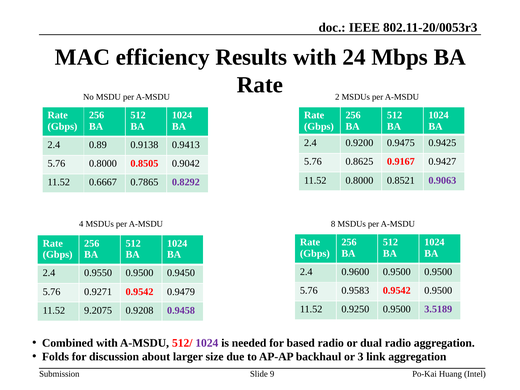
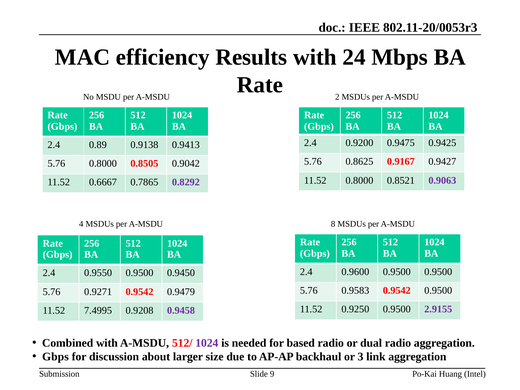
3.5189: 3.5189 -> 2.9155 (438, 309)
9.2075: 9.2075 -> 7.4995 (98, 310)
Folds: Folds -> Gbps (55, 357)
